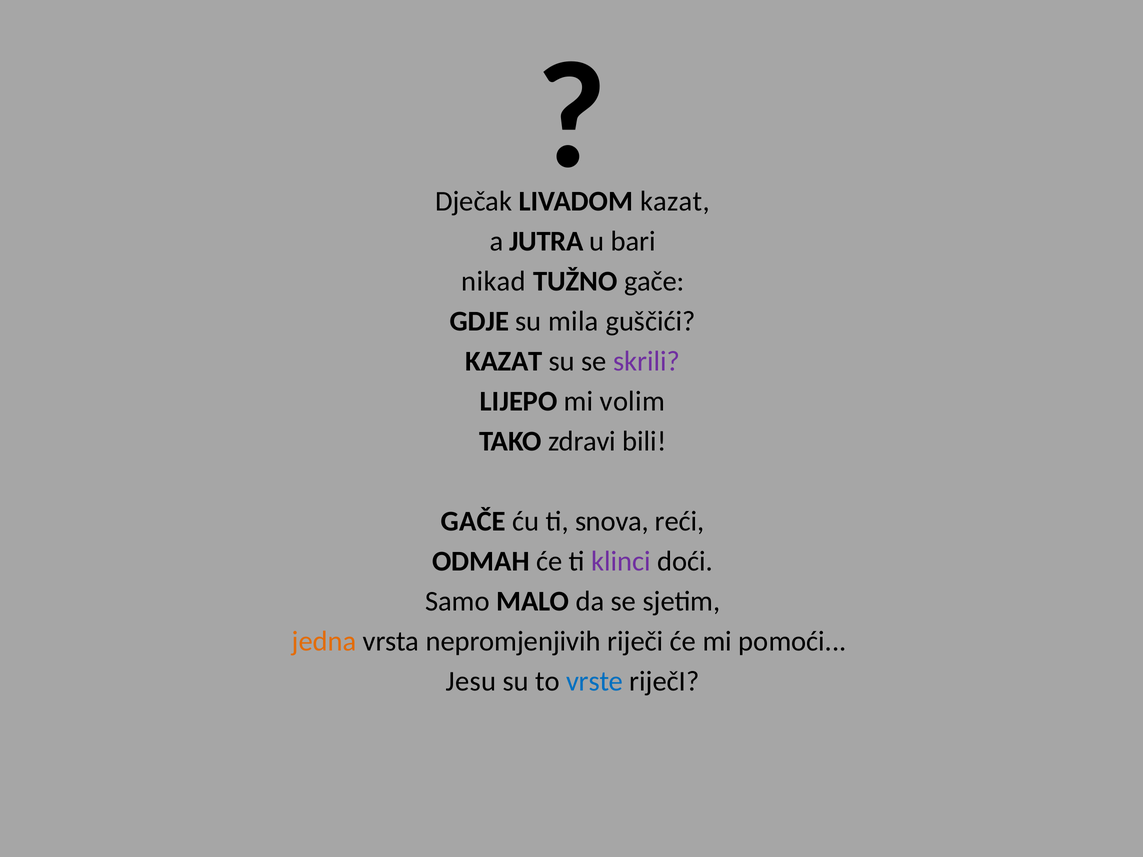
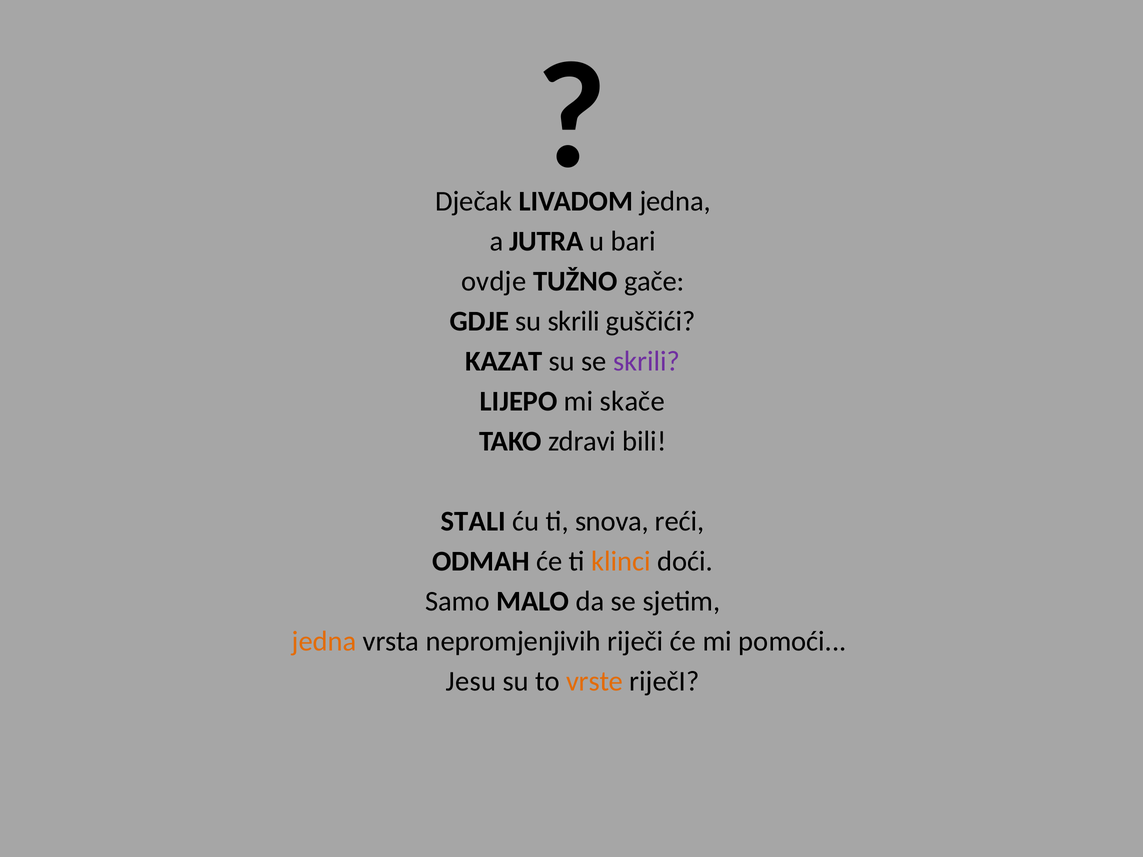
kazat: kazat -> jedna (675, 201)
nikad: nikad -> ovdje (494, 281)
su mila: mila -> skrili (574, 321)
volim: volim -> skače (632, 401)
GAČE: GAČE -> STALI (473, 521)
klinci colour: purple -> orange (621, 561)
vrste colour: blue -> orange (595, 681)
